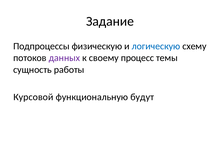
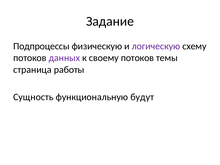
логическую colour: blue -> purple (156, 46)
своему процесс: процесс -> потоков (137, 58)
сущность: сущность -> страница (32, 70)
Курсовой: Курсовой -> Сущность (33, 97)
